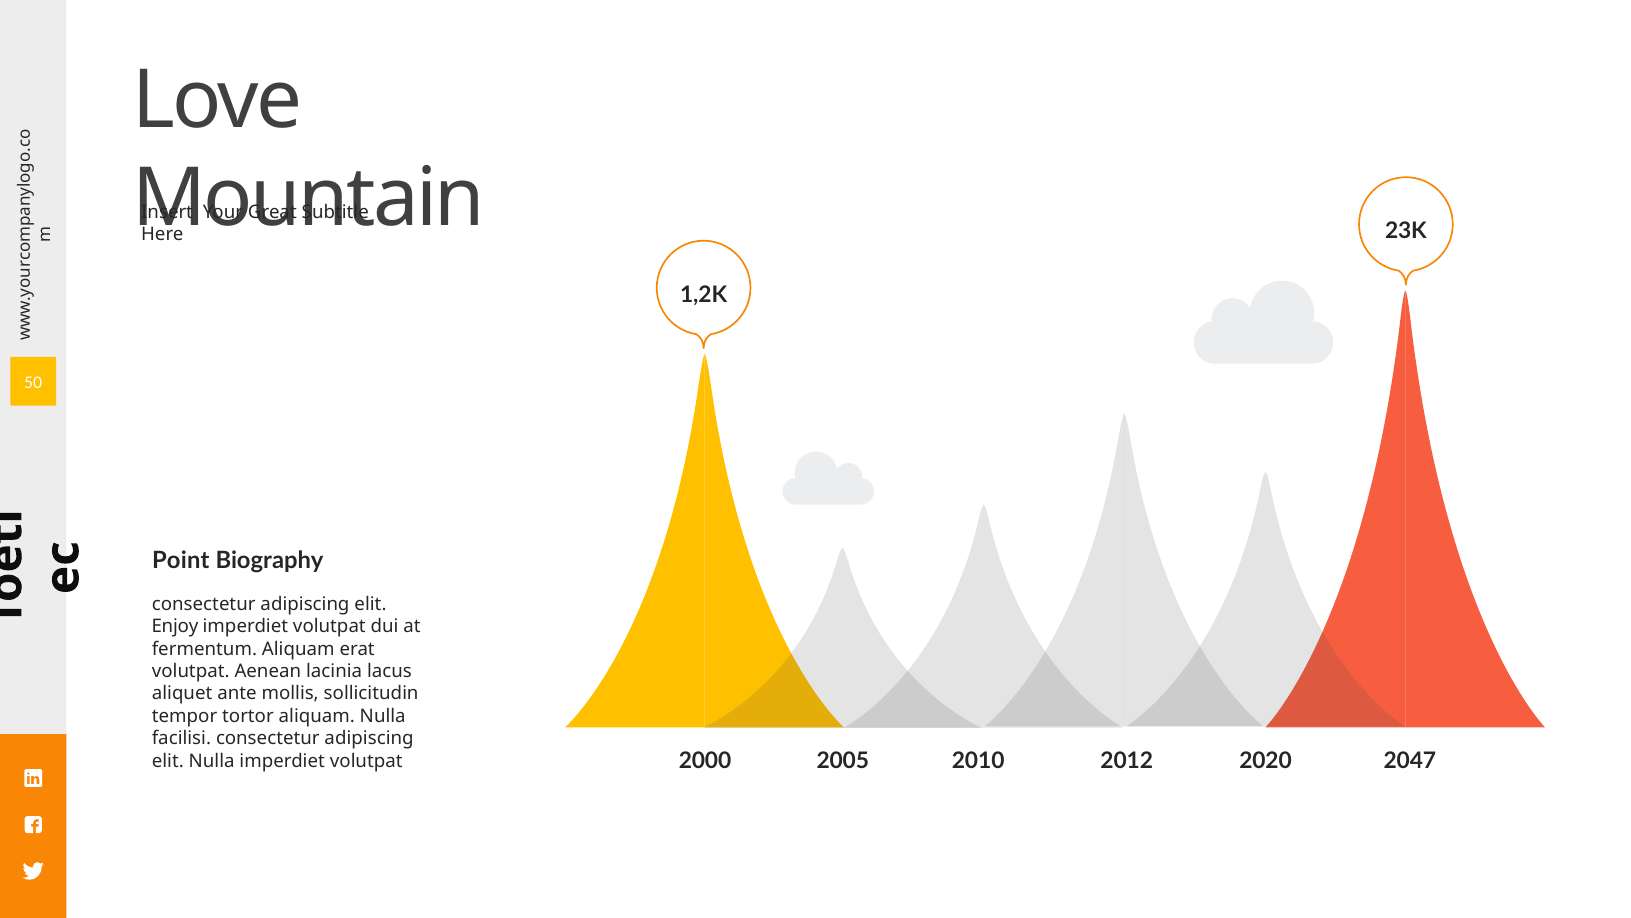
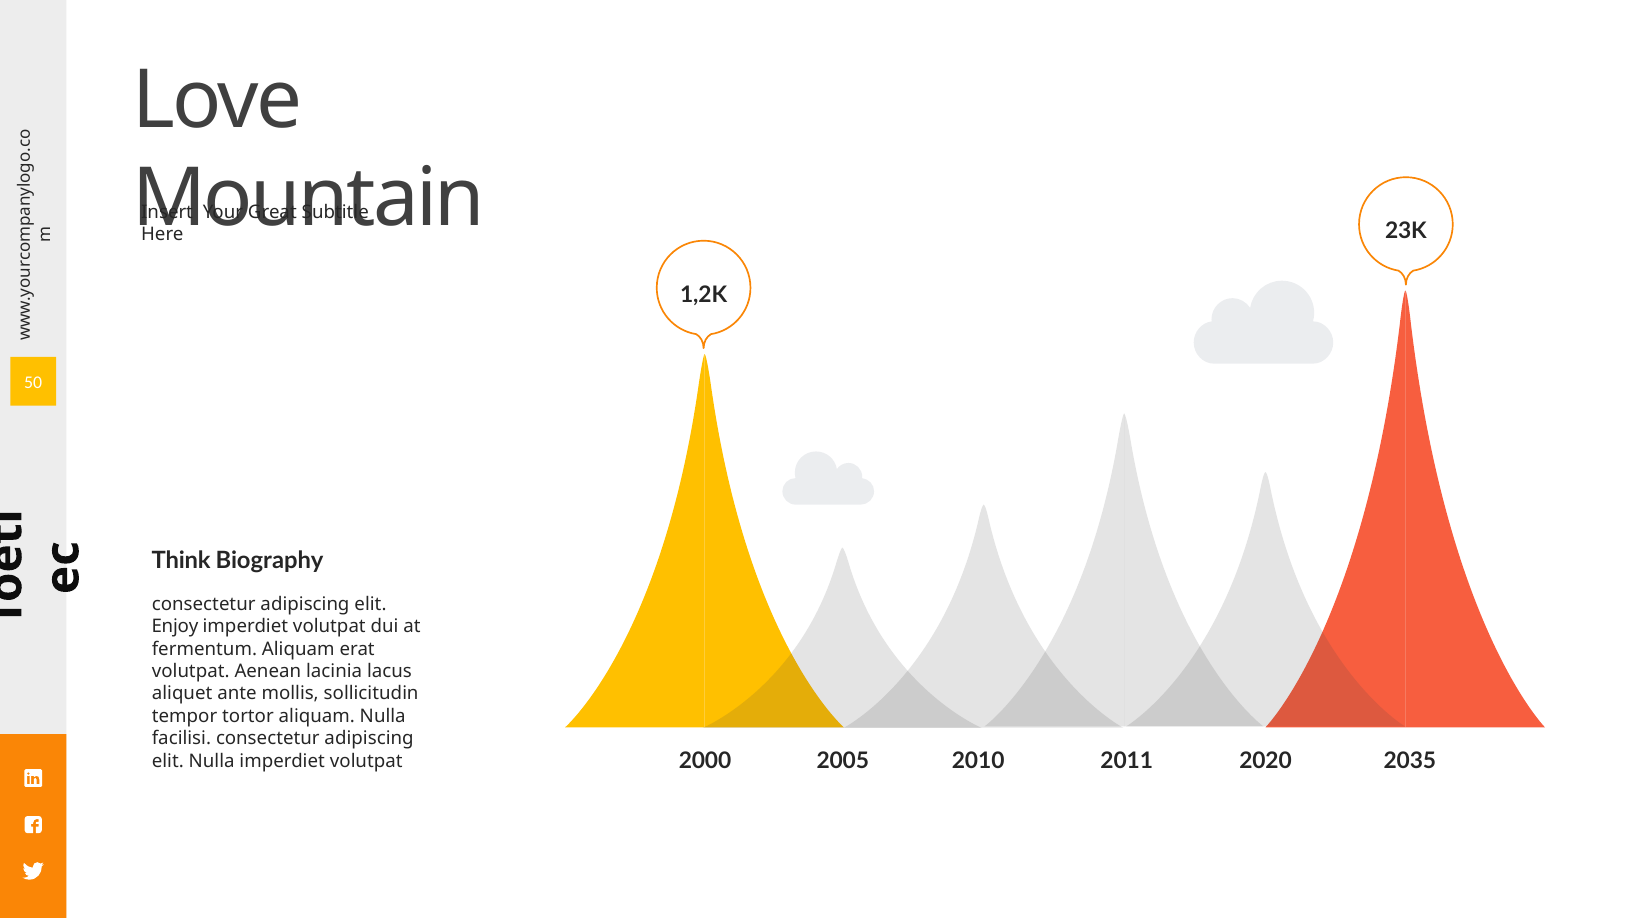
Point: Point -> Think (181, 561)
2012: 2012 -> 2011 (1127, 761)
2047: 2047 -> 2035 (1410, 761)
